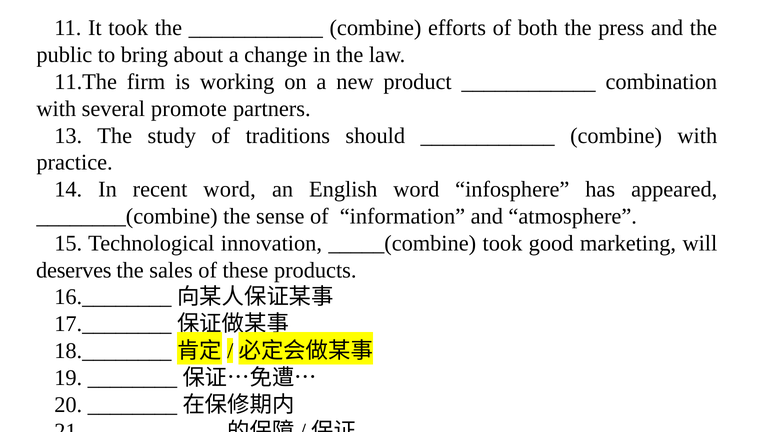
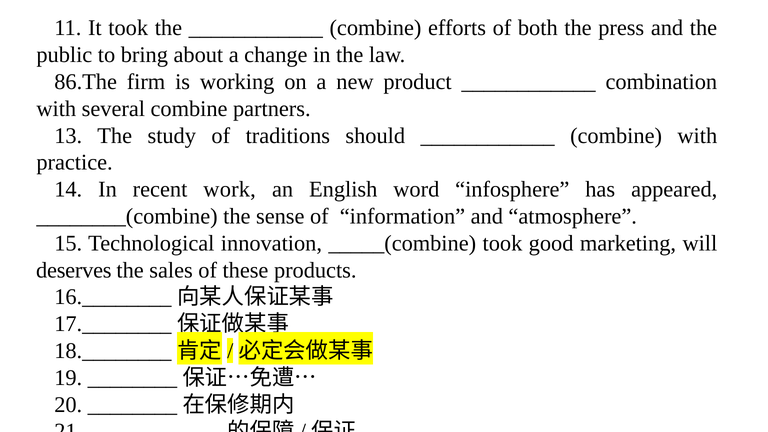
11.The: 11.The -> 86.The (86, 82)
several promote: promote -> combine (189, 109)
recent word: word -> work (230, 189)
